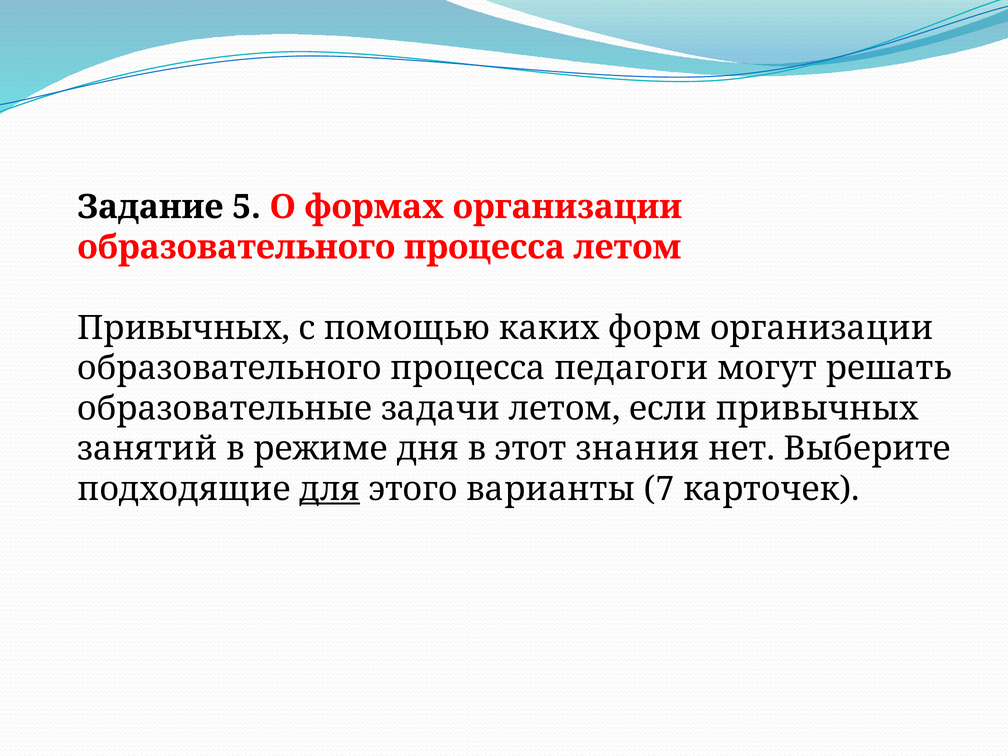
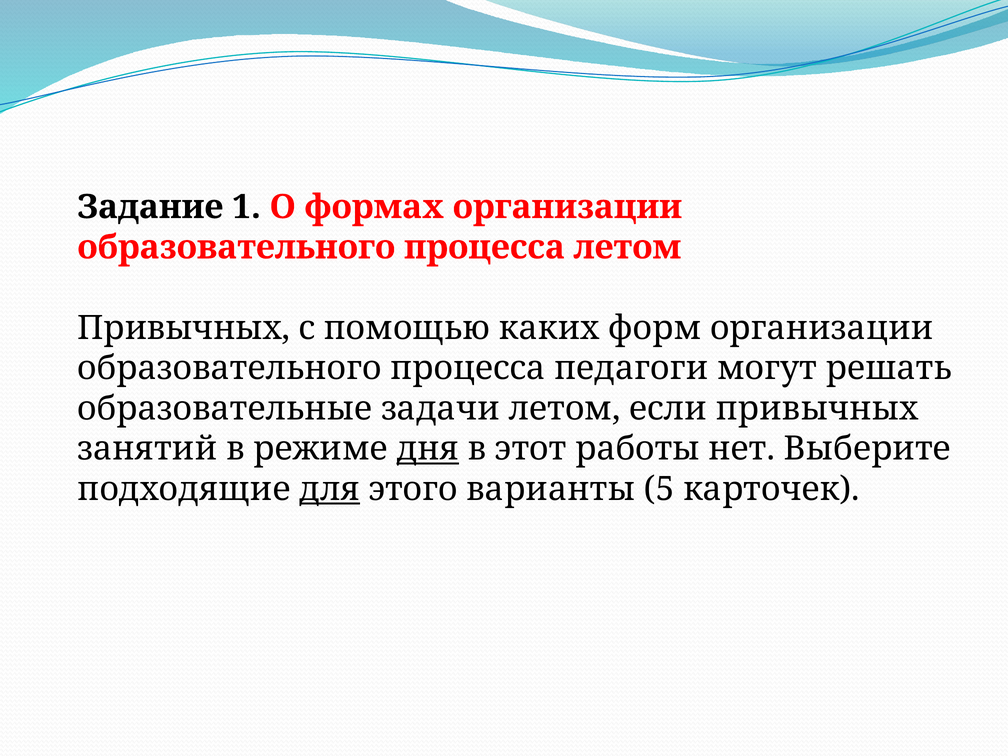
5: 5 -> 1 (246, 207)
дня underline: none -> present (428, 449)
знания: знания -> работы (638, 449)
7: 7 -> 5 (659, 489)
